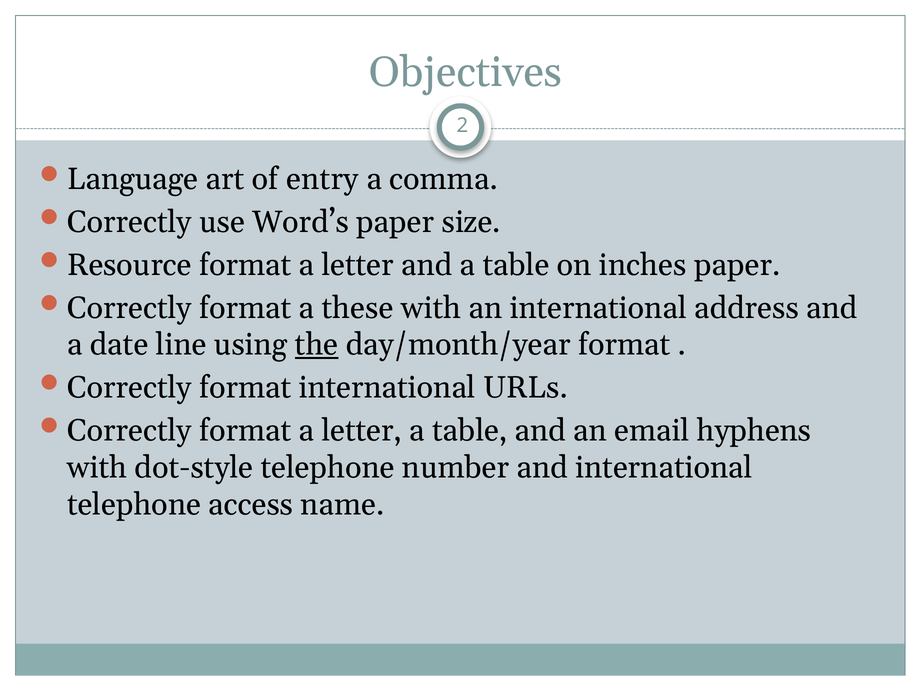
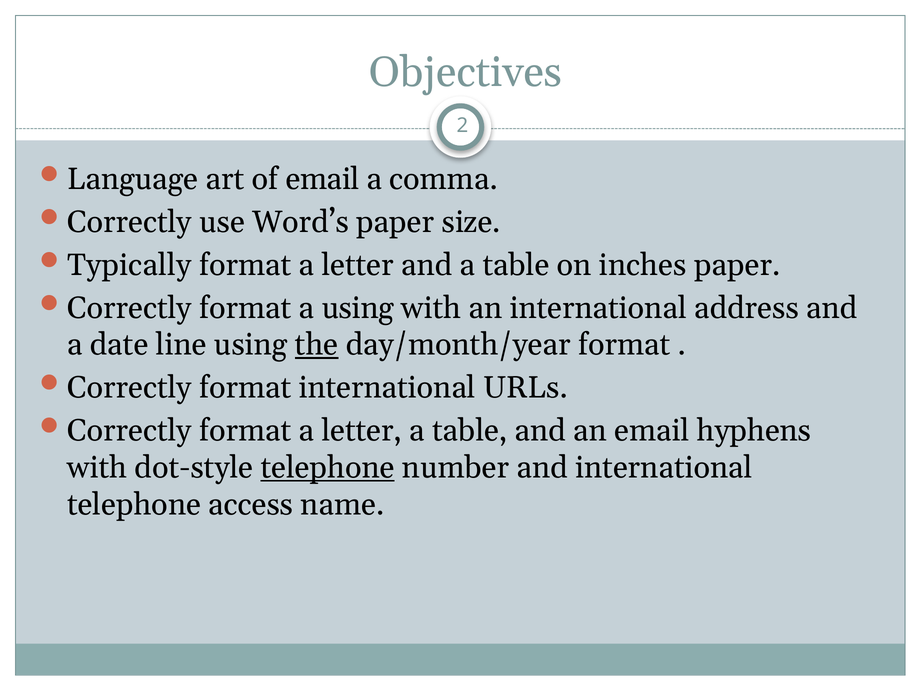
of entry: entry -> email (323, 179)
Resource: Resource -> Typically (129, 265)
a these: these -> using (358, 308)
telephone underline: none -> present (328, 467)
